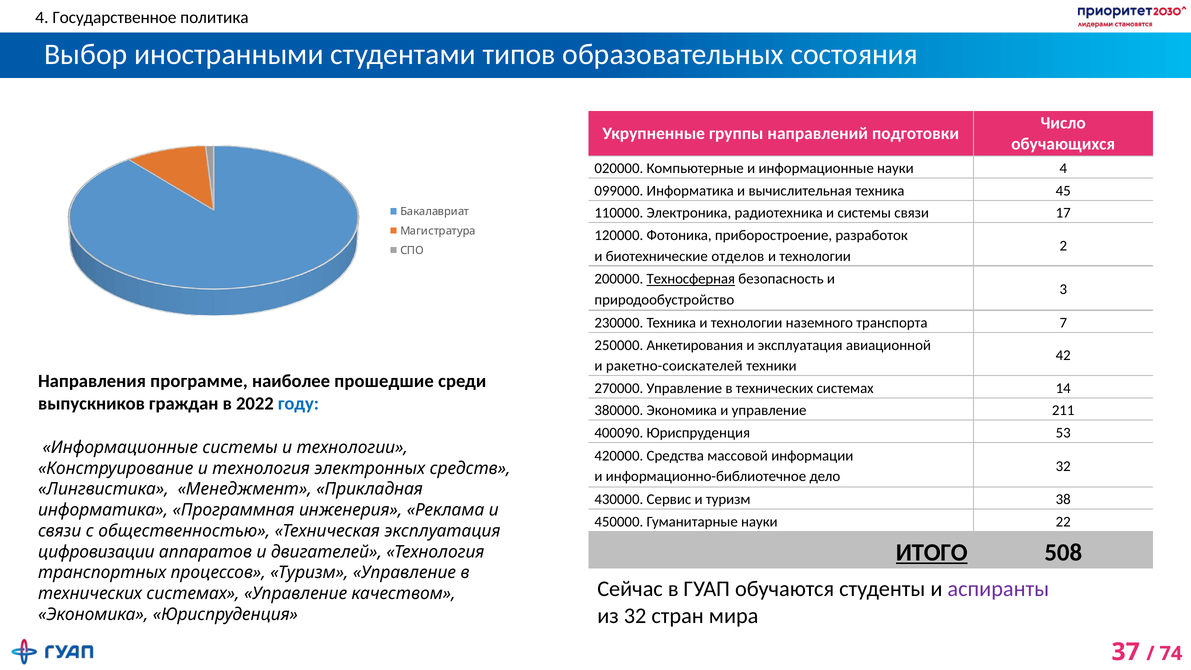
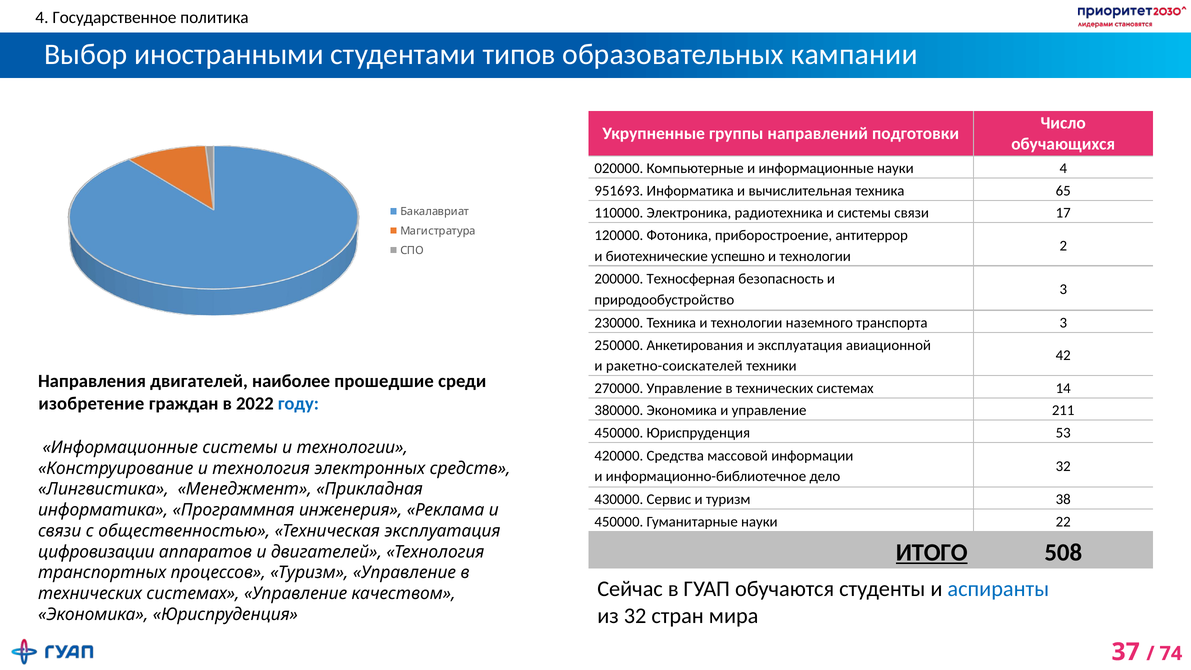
состояния: состояния -> кампании (854, 54)
099000: 099000 -> 951693 (619, 191)
45: 45 -> 65 (1063, 191)
разработок: разработок -> антитеррор (872, 235)
отделов: отделов -> успешно (738, 256)
Техносферная underline: present -> none (691, 279)
транспорта 7: 7 -> 3 (1063, 323)
Направления программе: программе -> двигателей (199, 381)
выпускников: выпускников -> изобретение (91, 404)
400090: 400090 -> 450000 (619, 433)
аспиранты colour: purple -> blue (998, 589)
